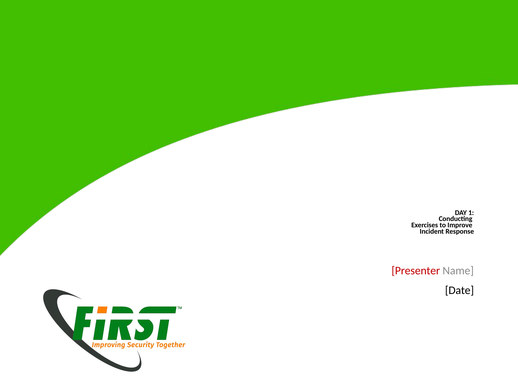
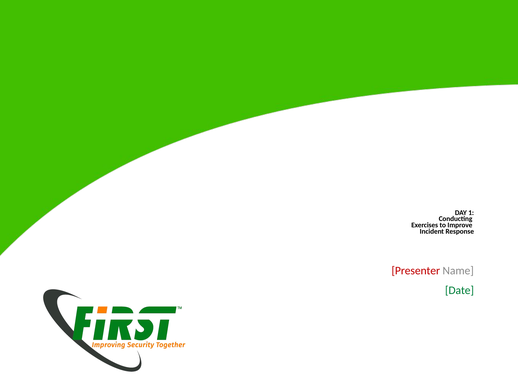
Date colour: black -> green (460, 290)
